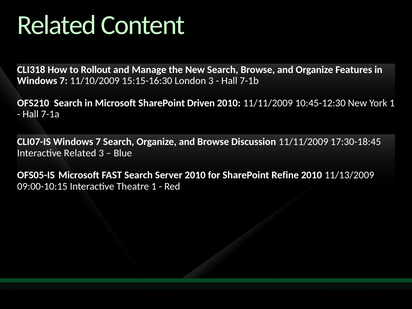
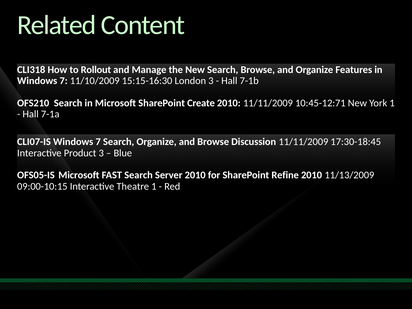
Driven: Driven -> Create (201, 103)
10:45-12:30: 10:45-12:30 -> 10:45-12:71 (320, 103)
Interactive Related: Related -> Product (80, 153)
